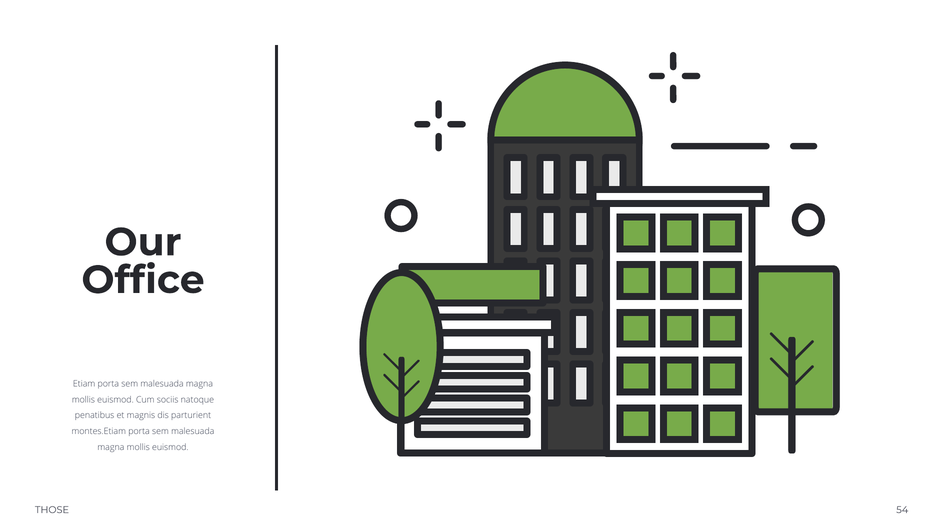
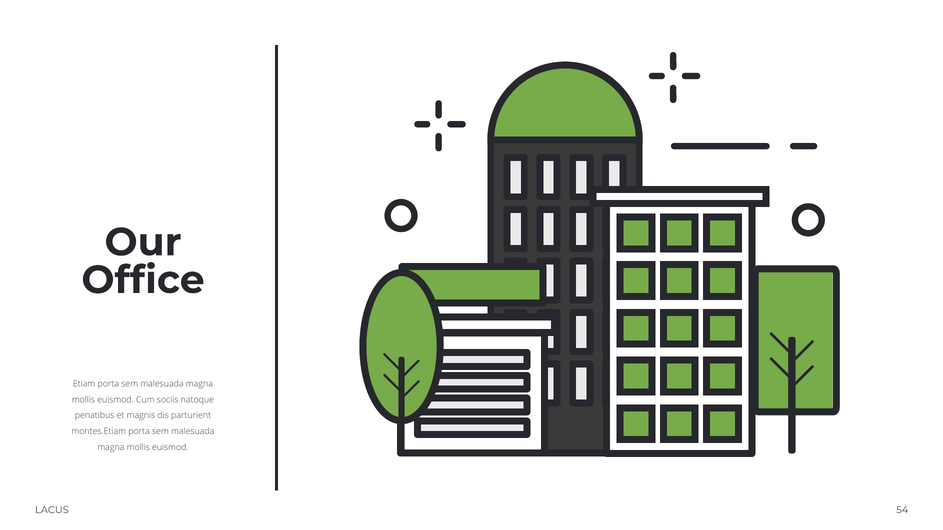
THOSE: THOSE -> LACUS (52, 510)
